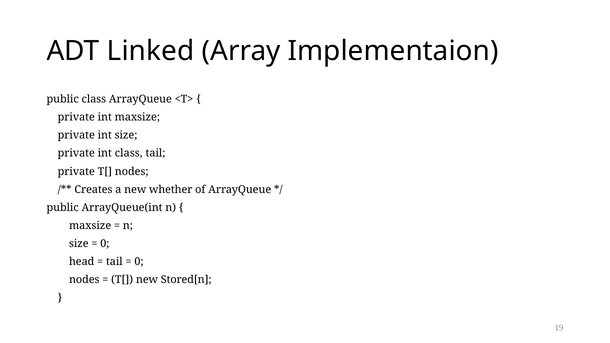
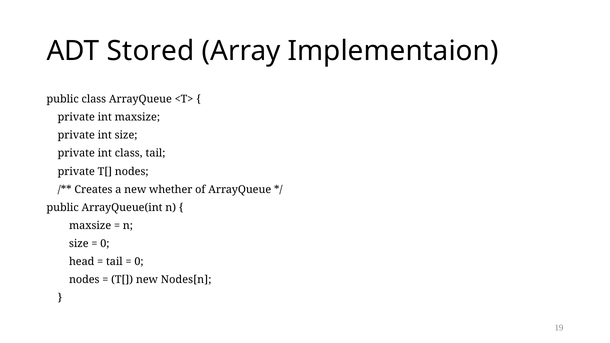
Linked: Linked -> Stored (151, 51)
Stored[n: Stored[n -> Nodes[n (186, 280)
